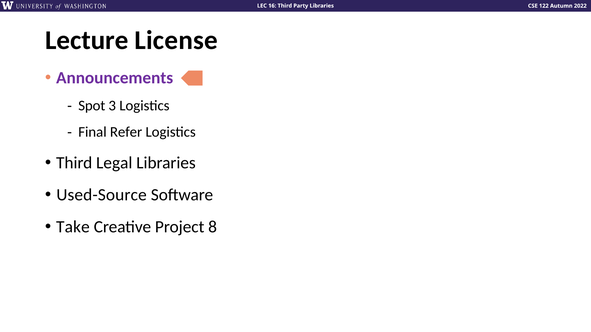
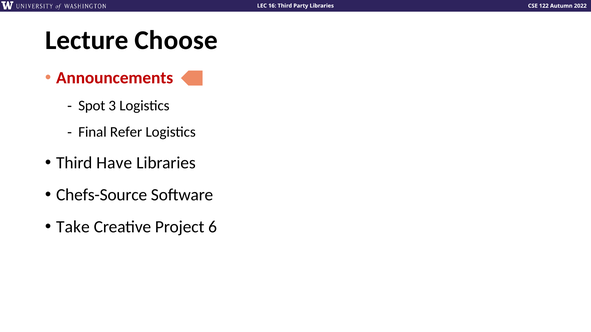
License: License -> Choose (176, 40)
Announcements colour: purple -> red (115, 78)
Legal: Legal -> Have (114, 163)
Used-Source: Used-Source -> Chefs-Source (102, 195)
8: 8 -> 6 (213, 227)
